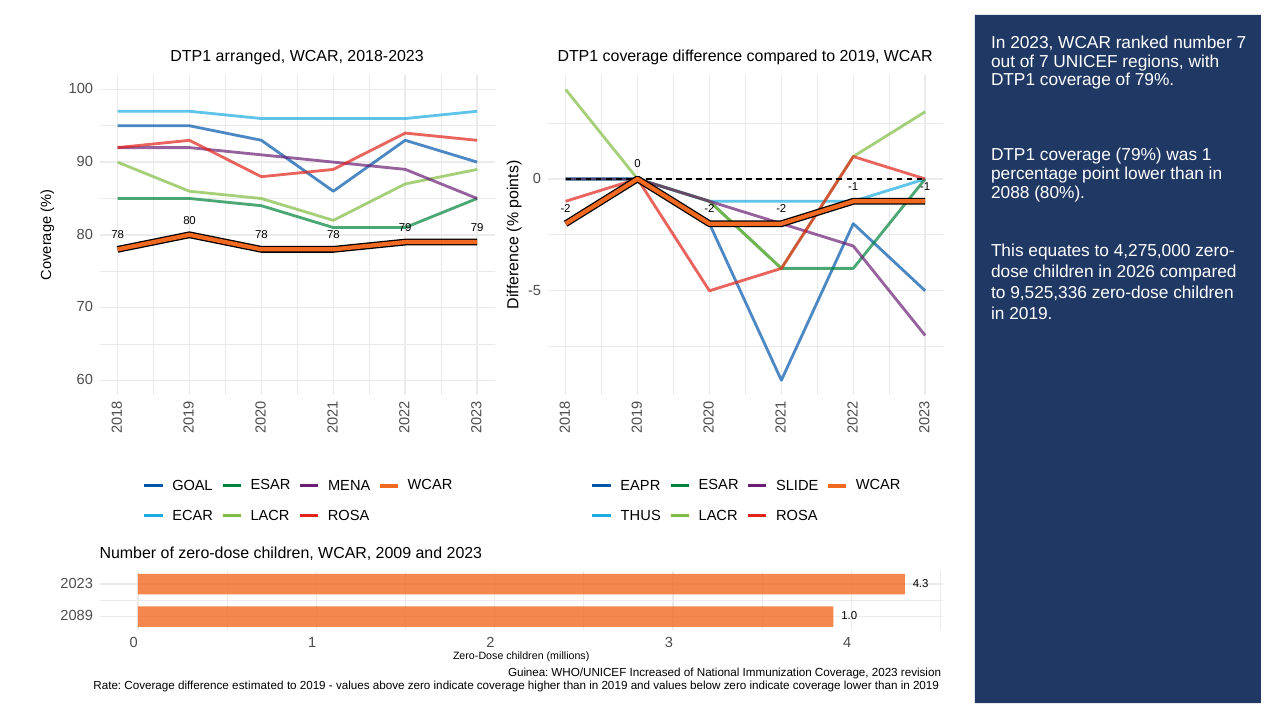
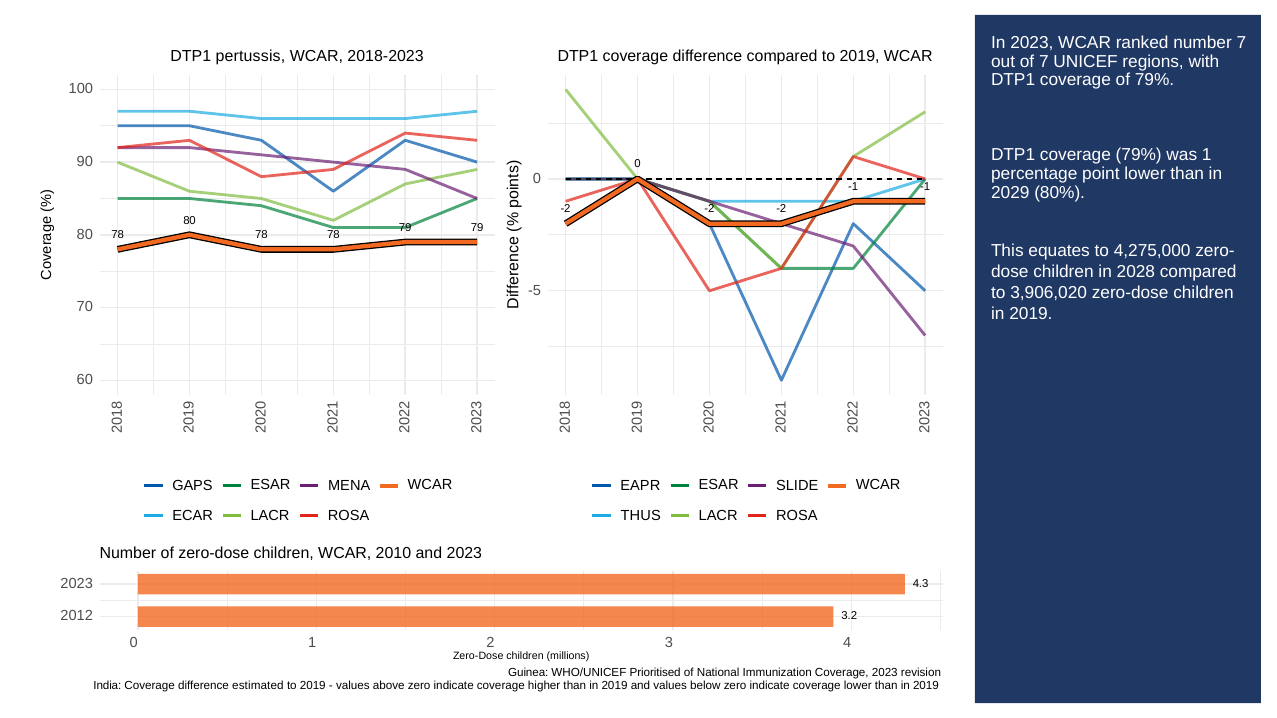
arranged: arranged -> pertussis (250, 56)
2088: 2088 -> 2029 (1010, 193)
2026: 2026 -> 2028 (1136, 272)
9,525,336: 9,525,336 -> 3,906,020 (1049, 293)
GOAL: GOAL -> GAPS (192, 485)
2009: 2009 -> 2010 (393, 553)
2089: 2089 -> 2012 (77, 616)
1.0: 1.0 -> 3.2 (849, 616)
Increased: Increased -> Prioritised (655, 673)
Rate: Rate -> India (107, 686)
